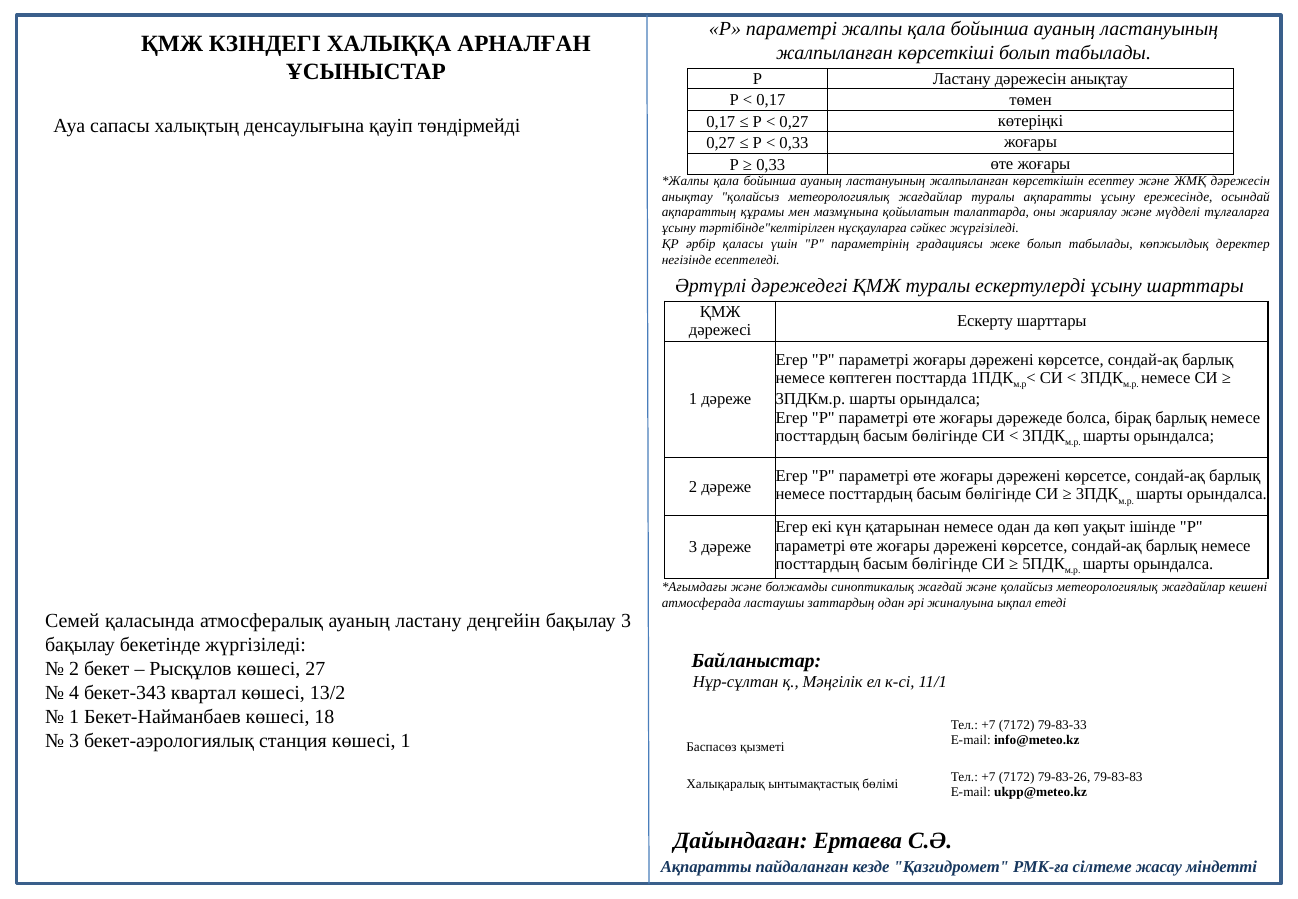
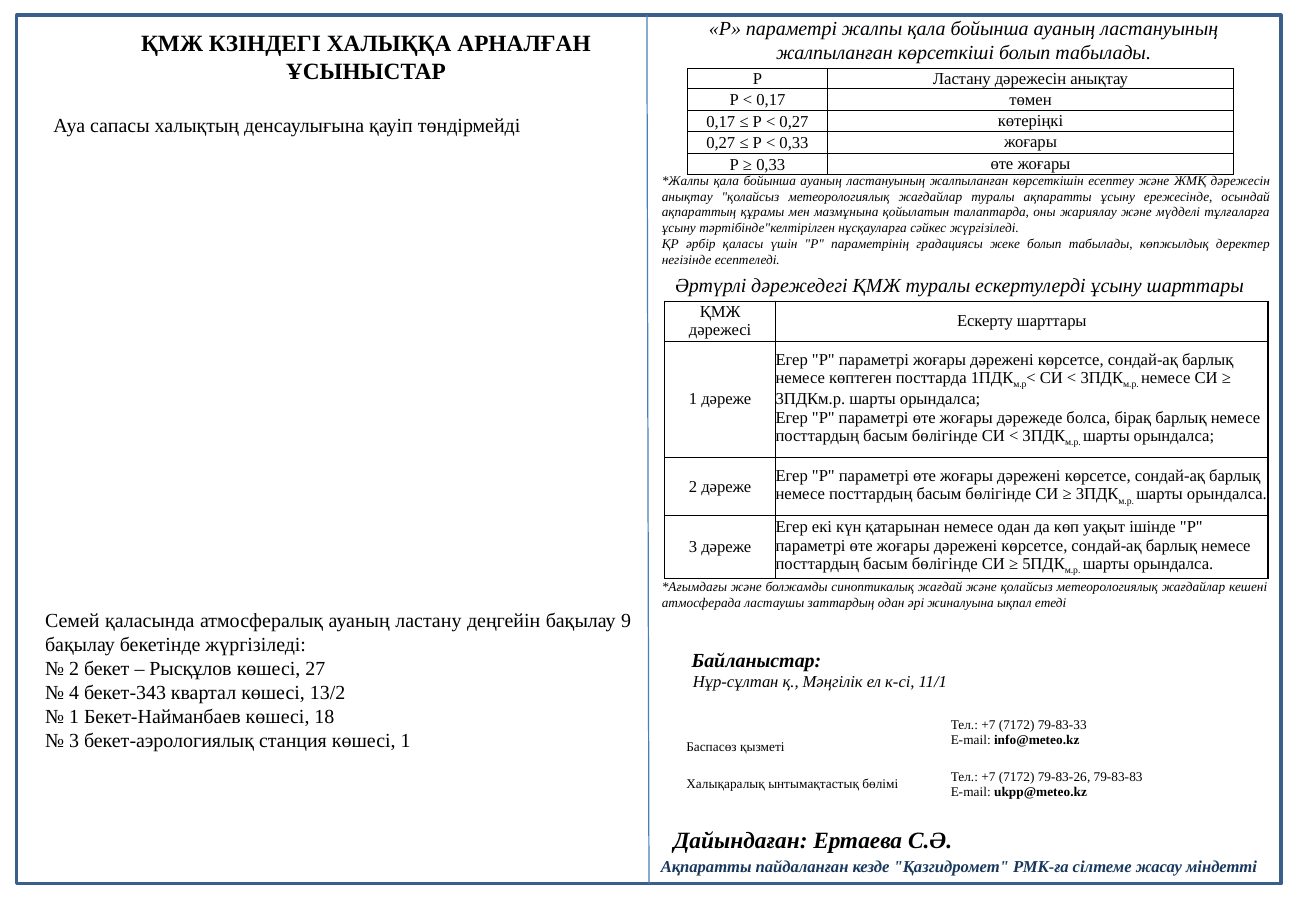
бақылау 3: 3 -> 9 (626, 620)
